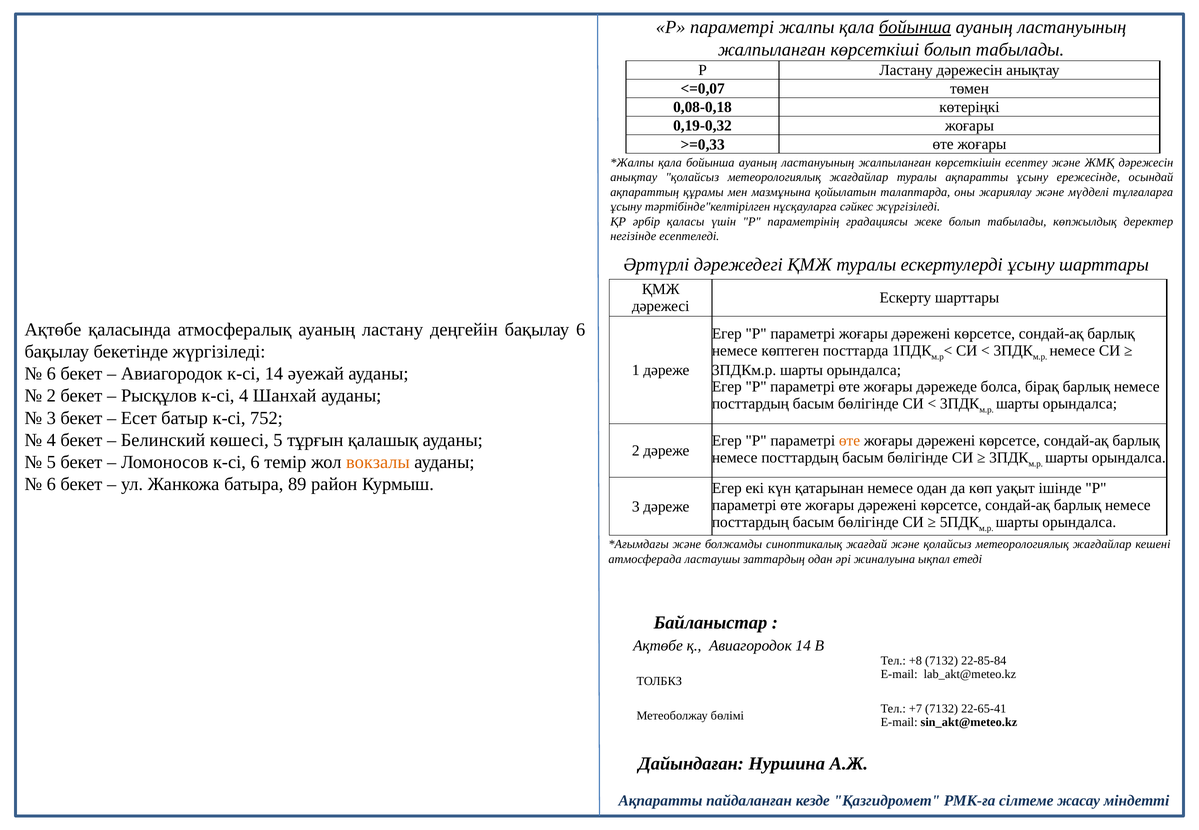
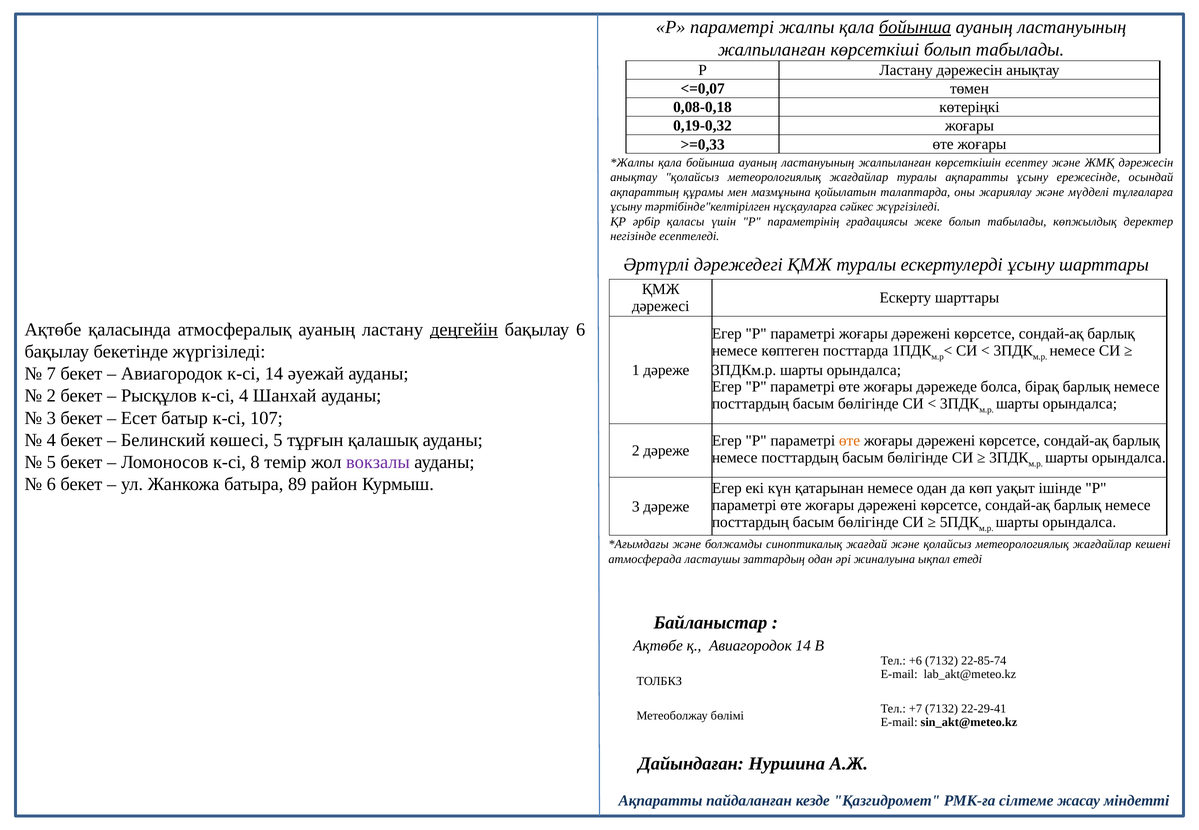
деңгейін underline: none -> present (464, 329)
6: 6 -> 7 (51, 374)
752: 752 -> 107 (266, 418)
к-сі 6: 6 -> 8 (255, 462)
вокзалы colour: orange -> purple (378, 462)
+8: +8 -> +6 (915, 661)
22-85-84: 22-85-84 -> 22-85-74 (984, 661)
22-65-41: 22-65-41 -> 22-29-41 (984, 709)
